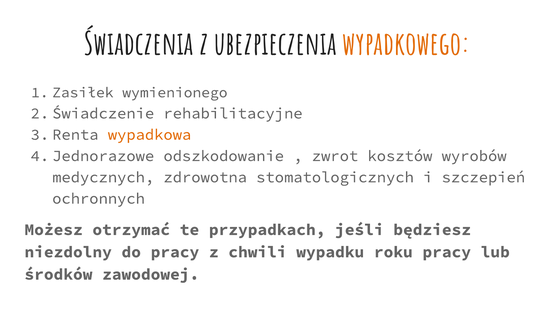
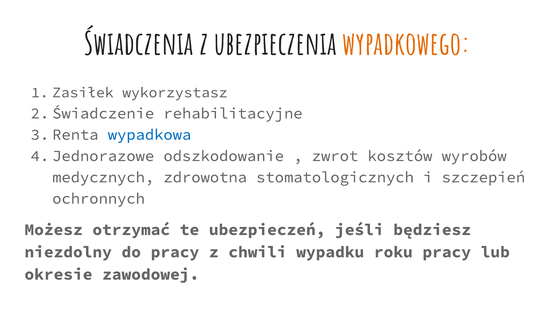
wymienionego: wymienionego -> wykorzystasz (175, 93)
wypadkowa colour: orange -> blue (150, 135)
przypadkach: przypadkach -> ubezpieczeń (267, 230)
środków: środków -> okresie (58, 274)
